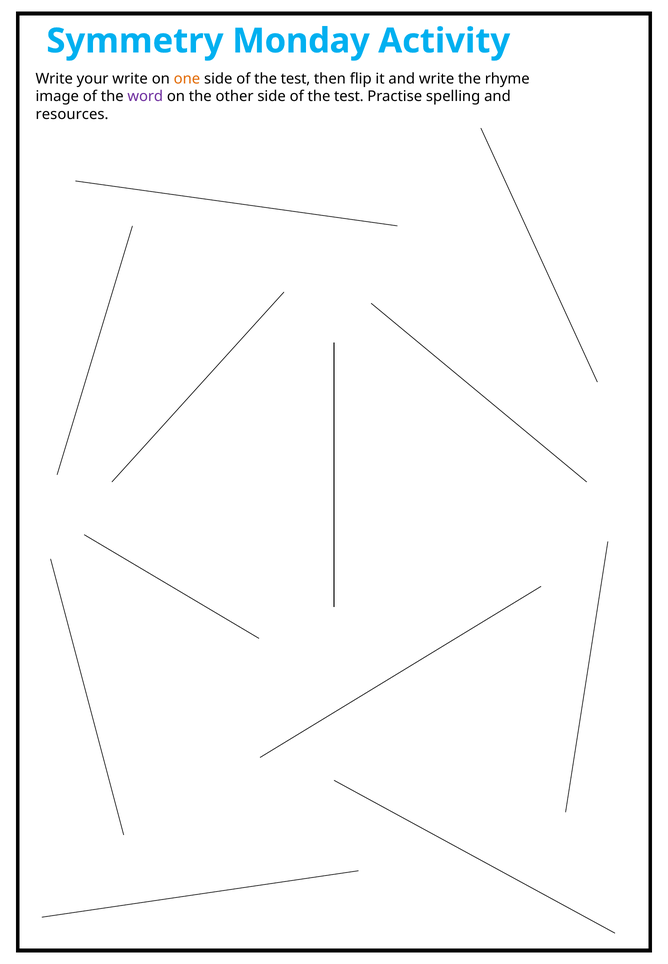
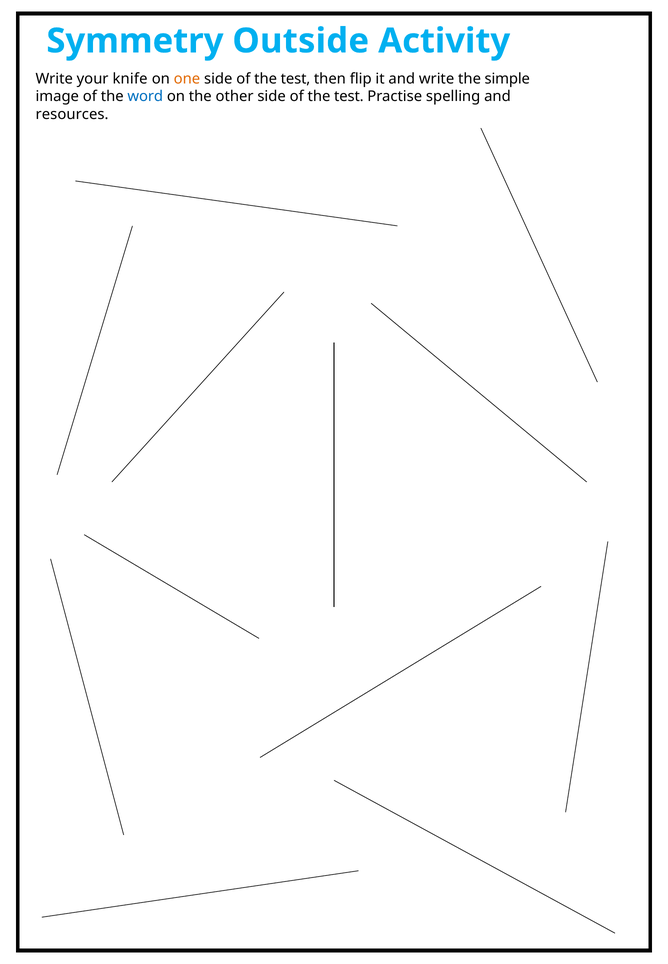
Monday: Monday -> Outside (301, 41)
your write: write -> knife (130, 79)
rhyme: rhyme -> simple (507, 79)
word colour: purple -> blue (145, 97)
